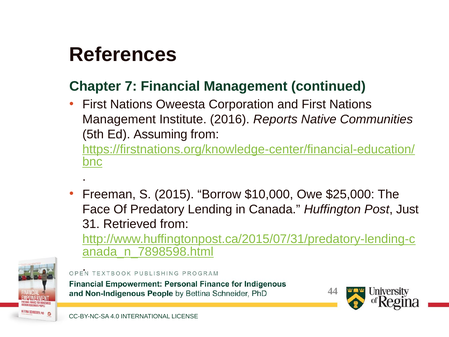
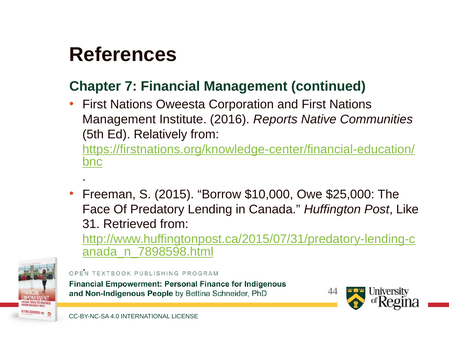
Assuming: Assuming -> Relatively (160, 134)
Just: Just -> Like (407, 209)
